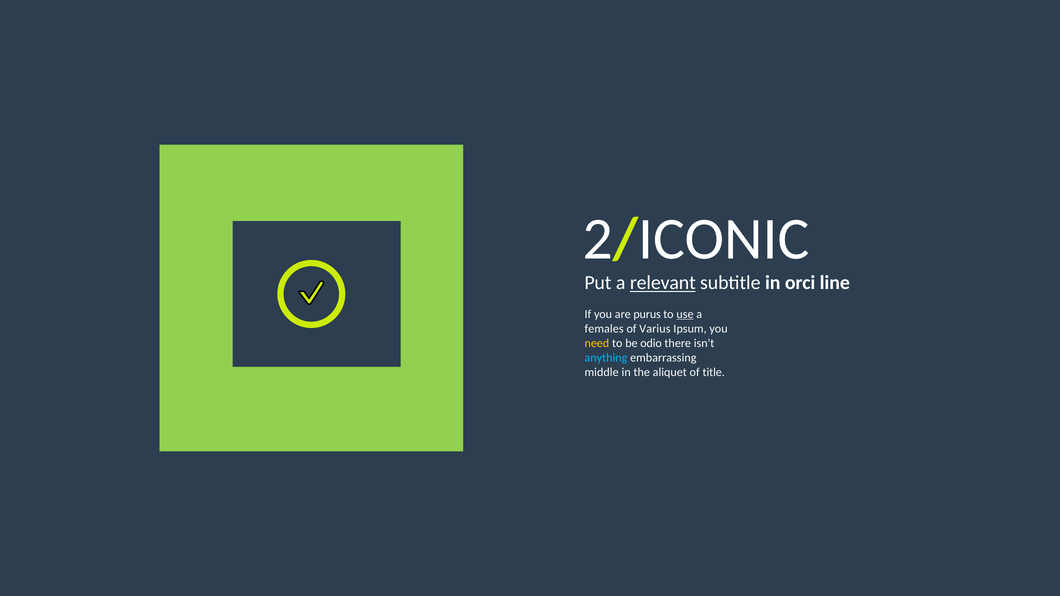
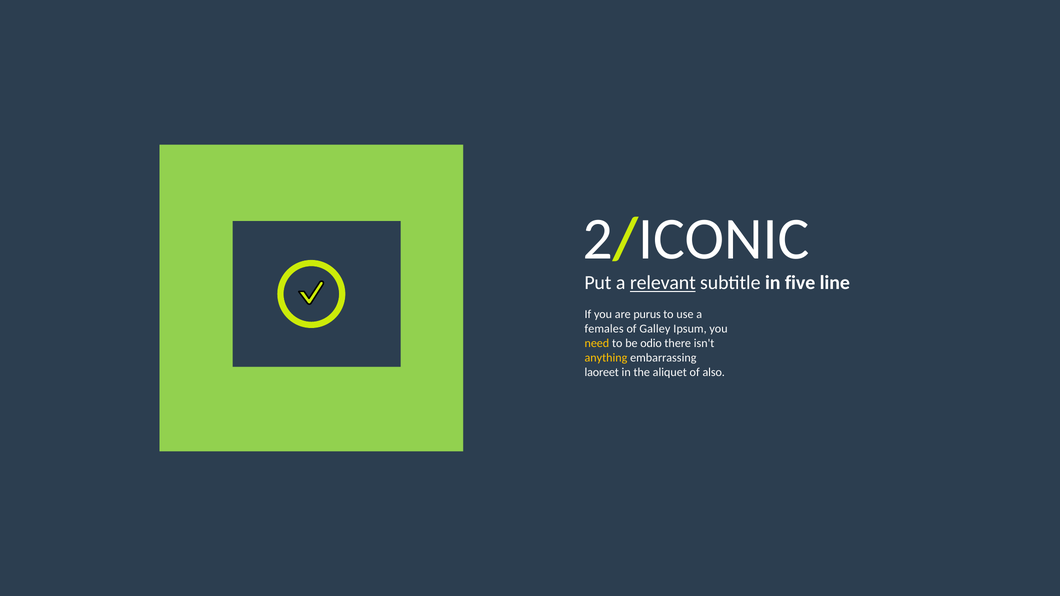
orci: orci -> five (800, 283)
use underline: present -> none (685, 314)
Varius: Varius -> Galley (655, 329)
anything colour: light blue -> yellow (606, 358)
middle: middle -> laoreet (602, 372)
title: title -> also (714, 372)
